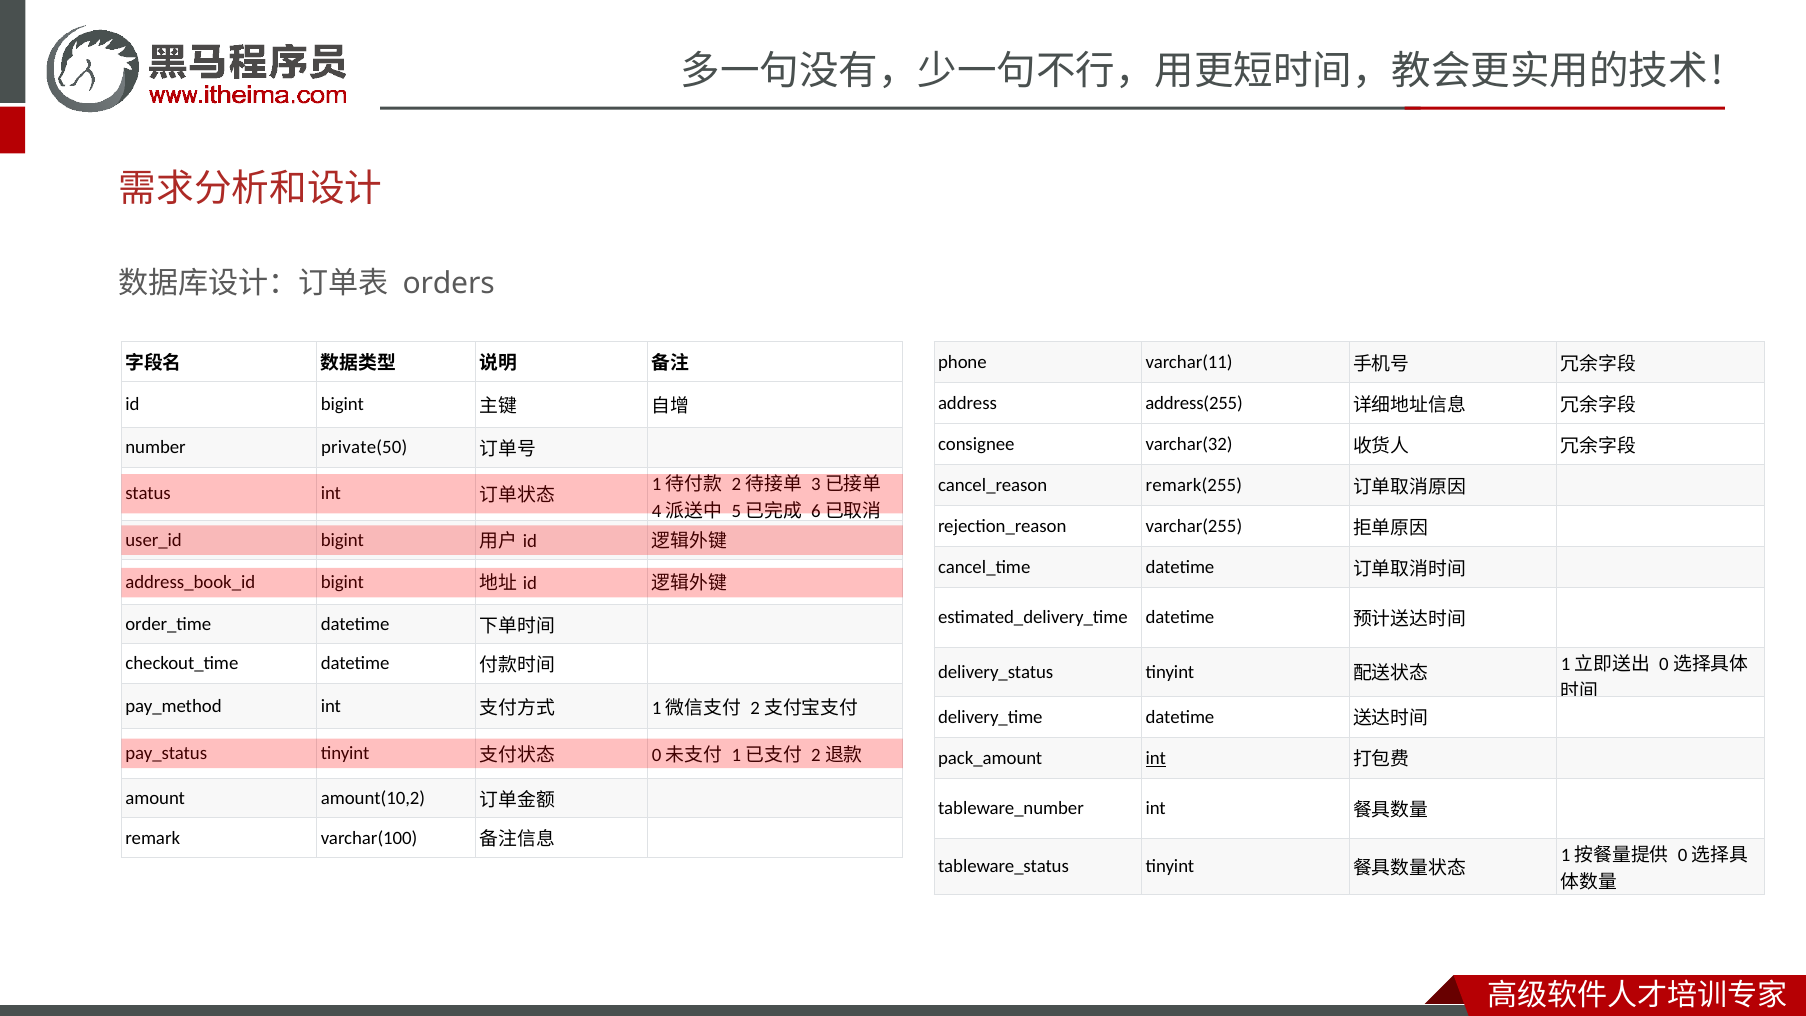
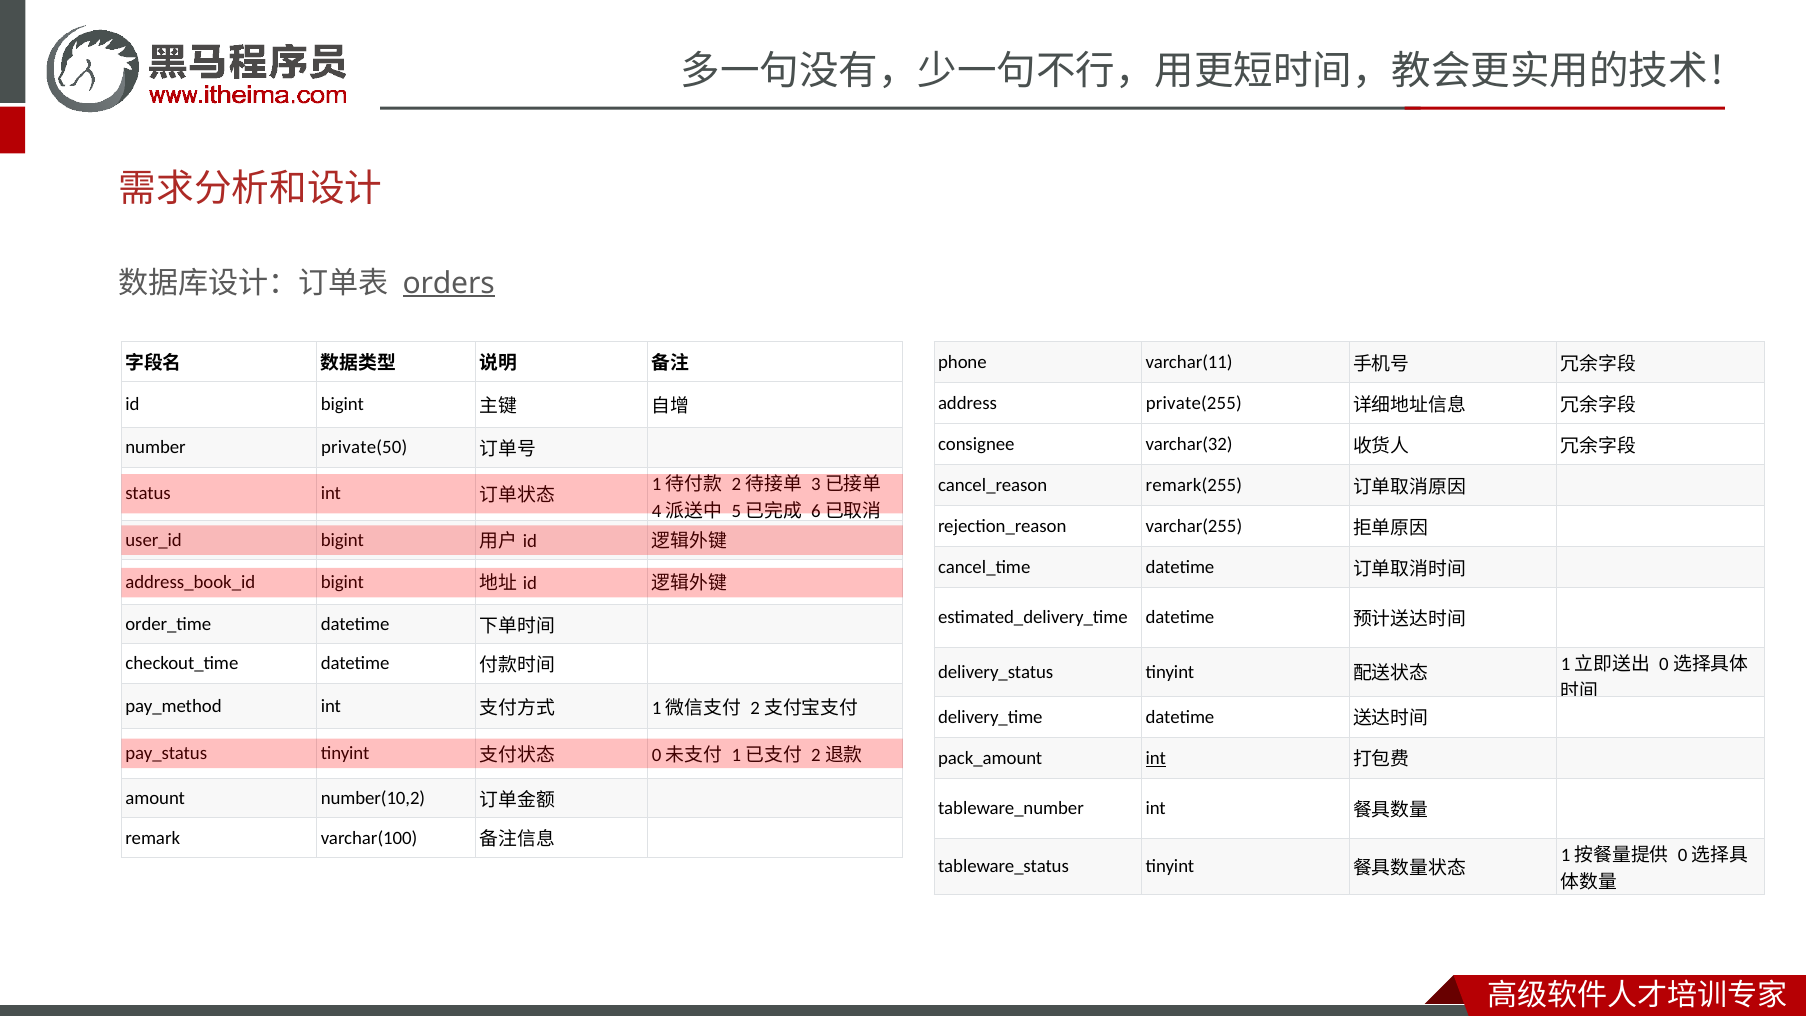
orders underline: none -> present (449, 283)
address(255: address(255 -> private(255 (1194, 403)
amount(10,2: amount(10,2 -> number(10,2 (373, 798)
